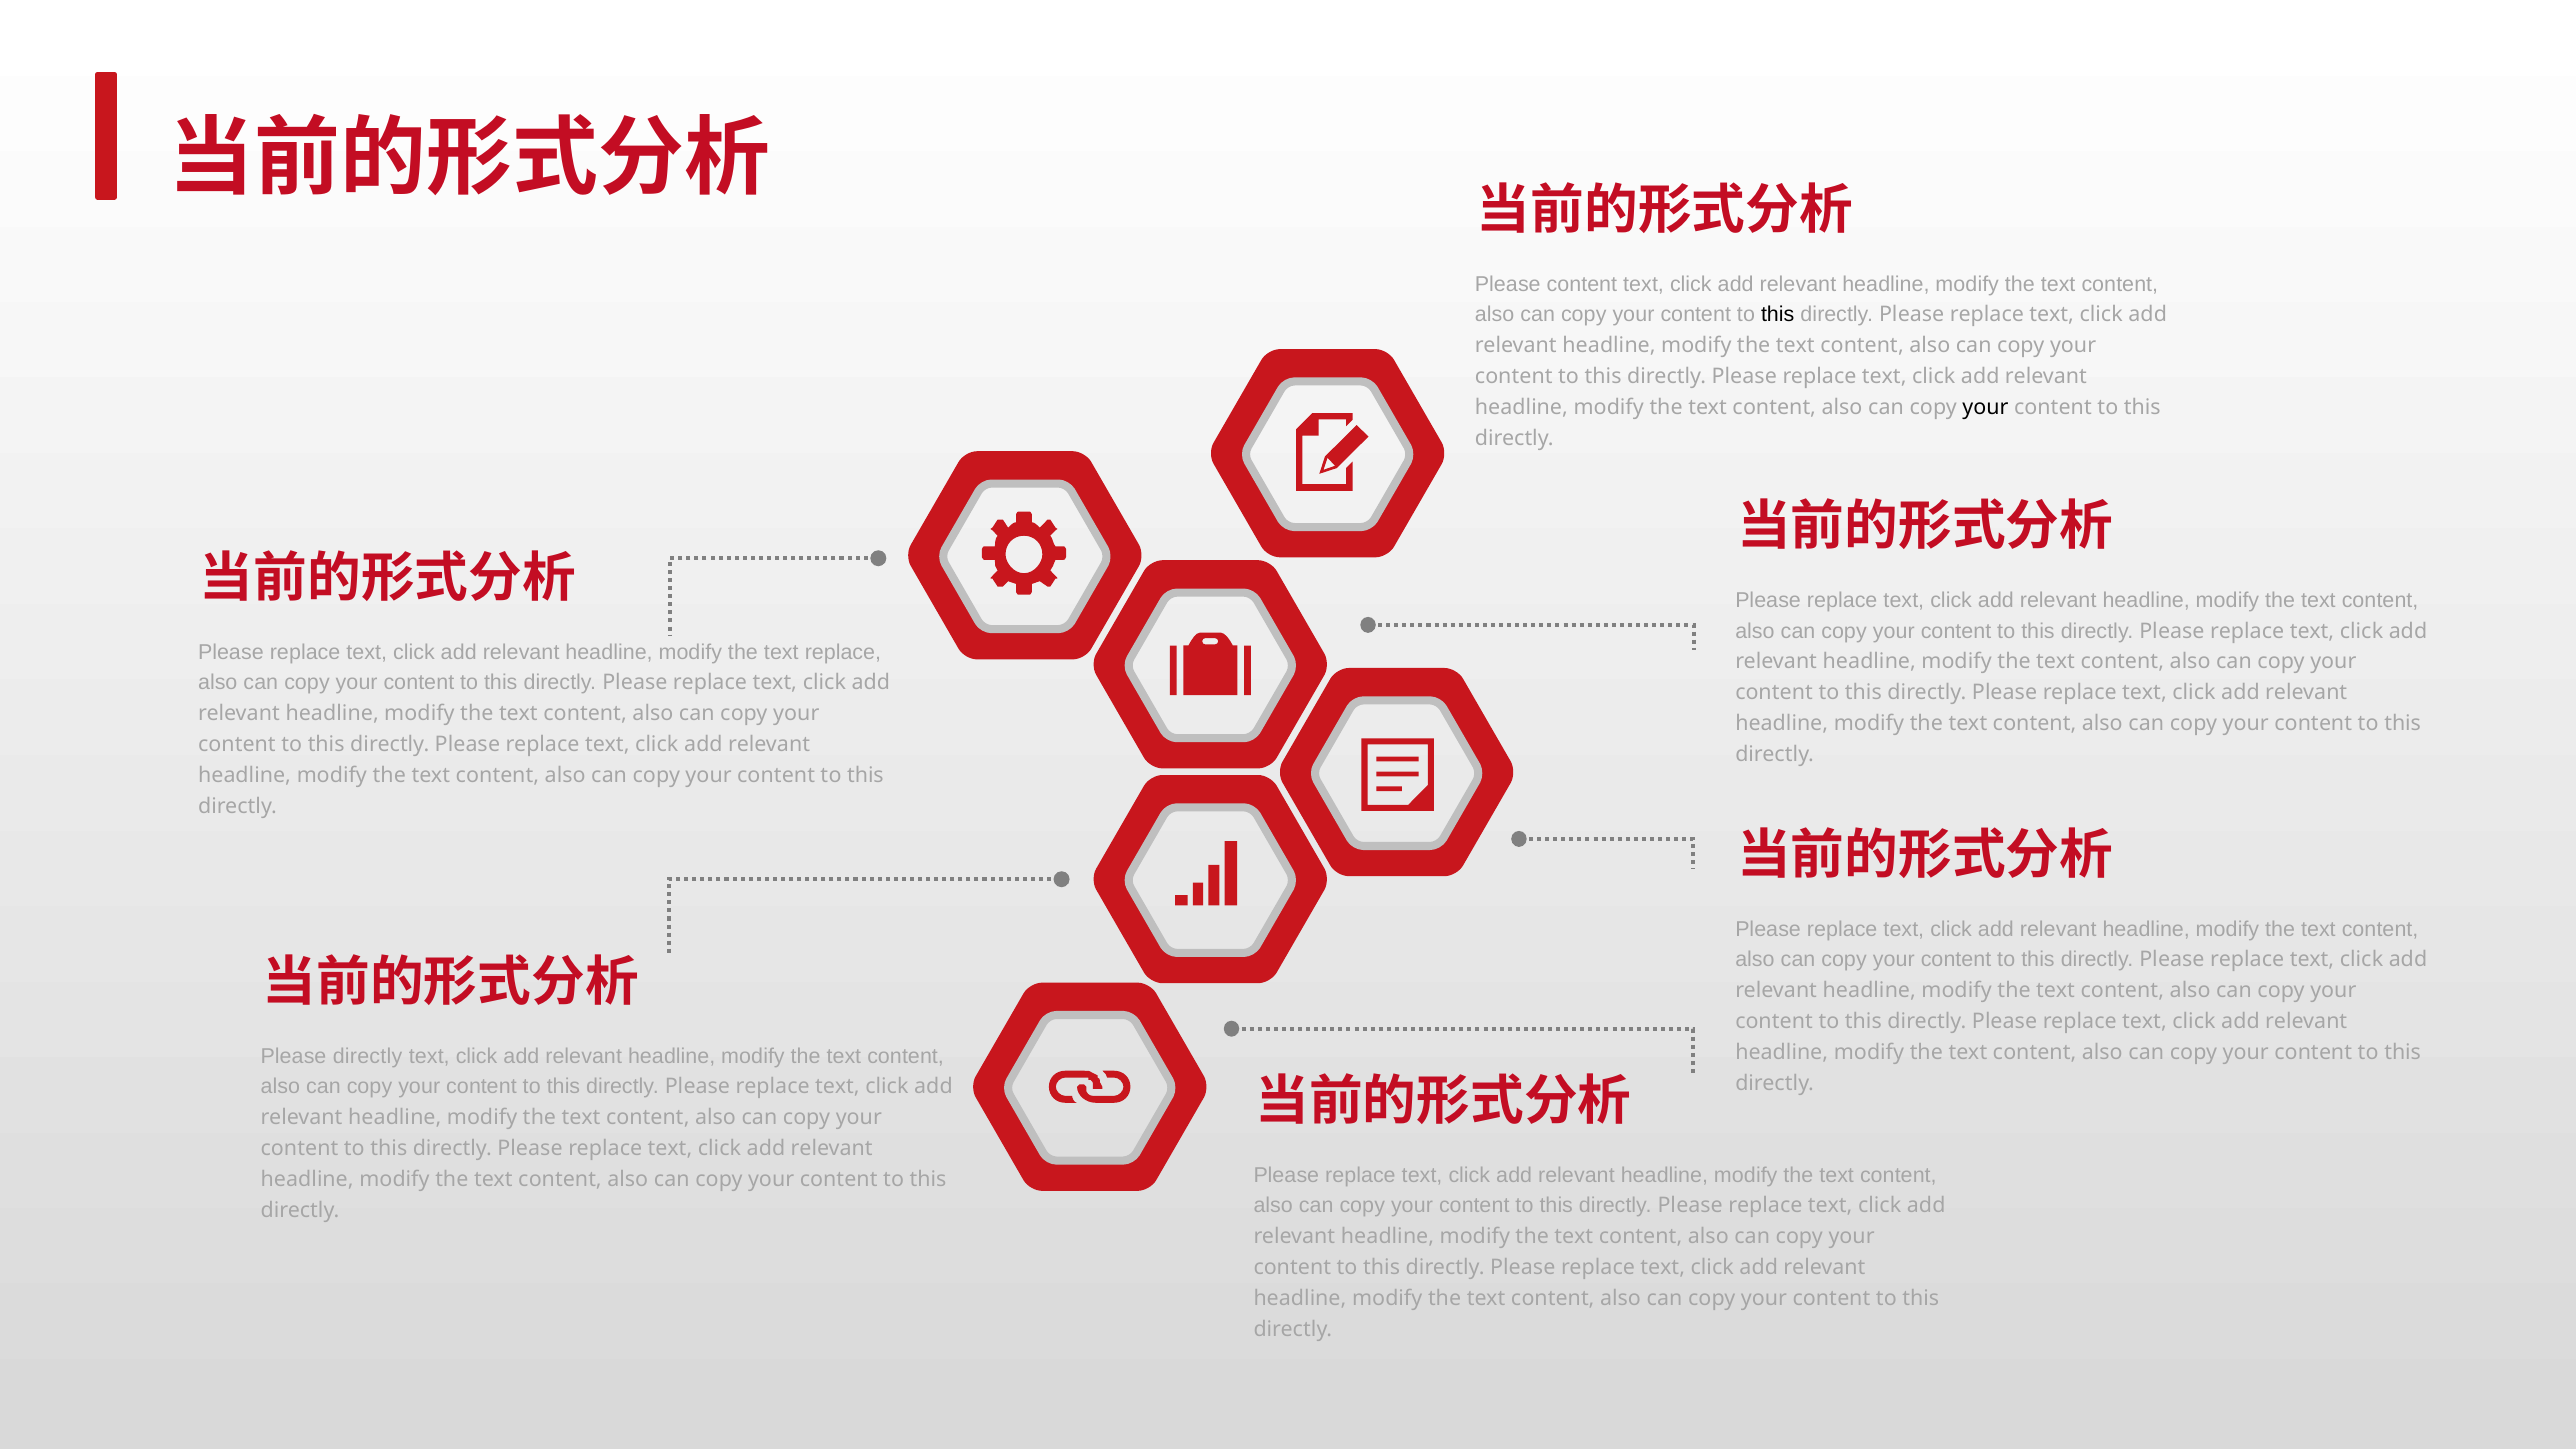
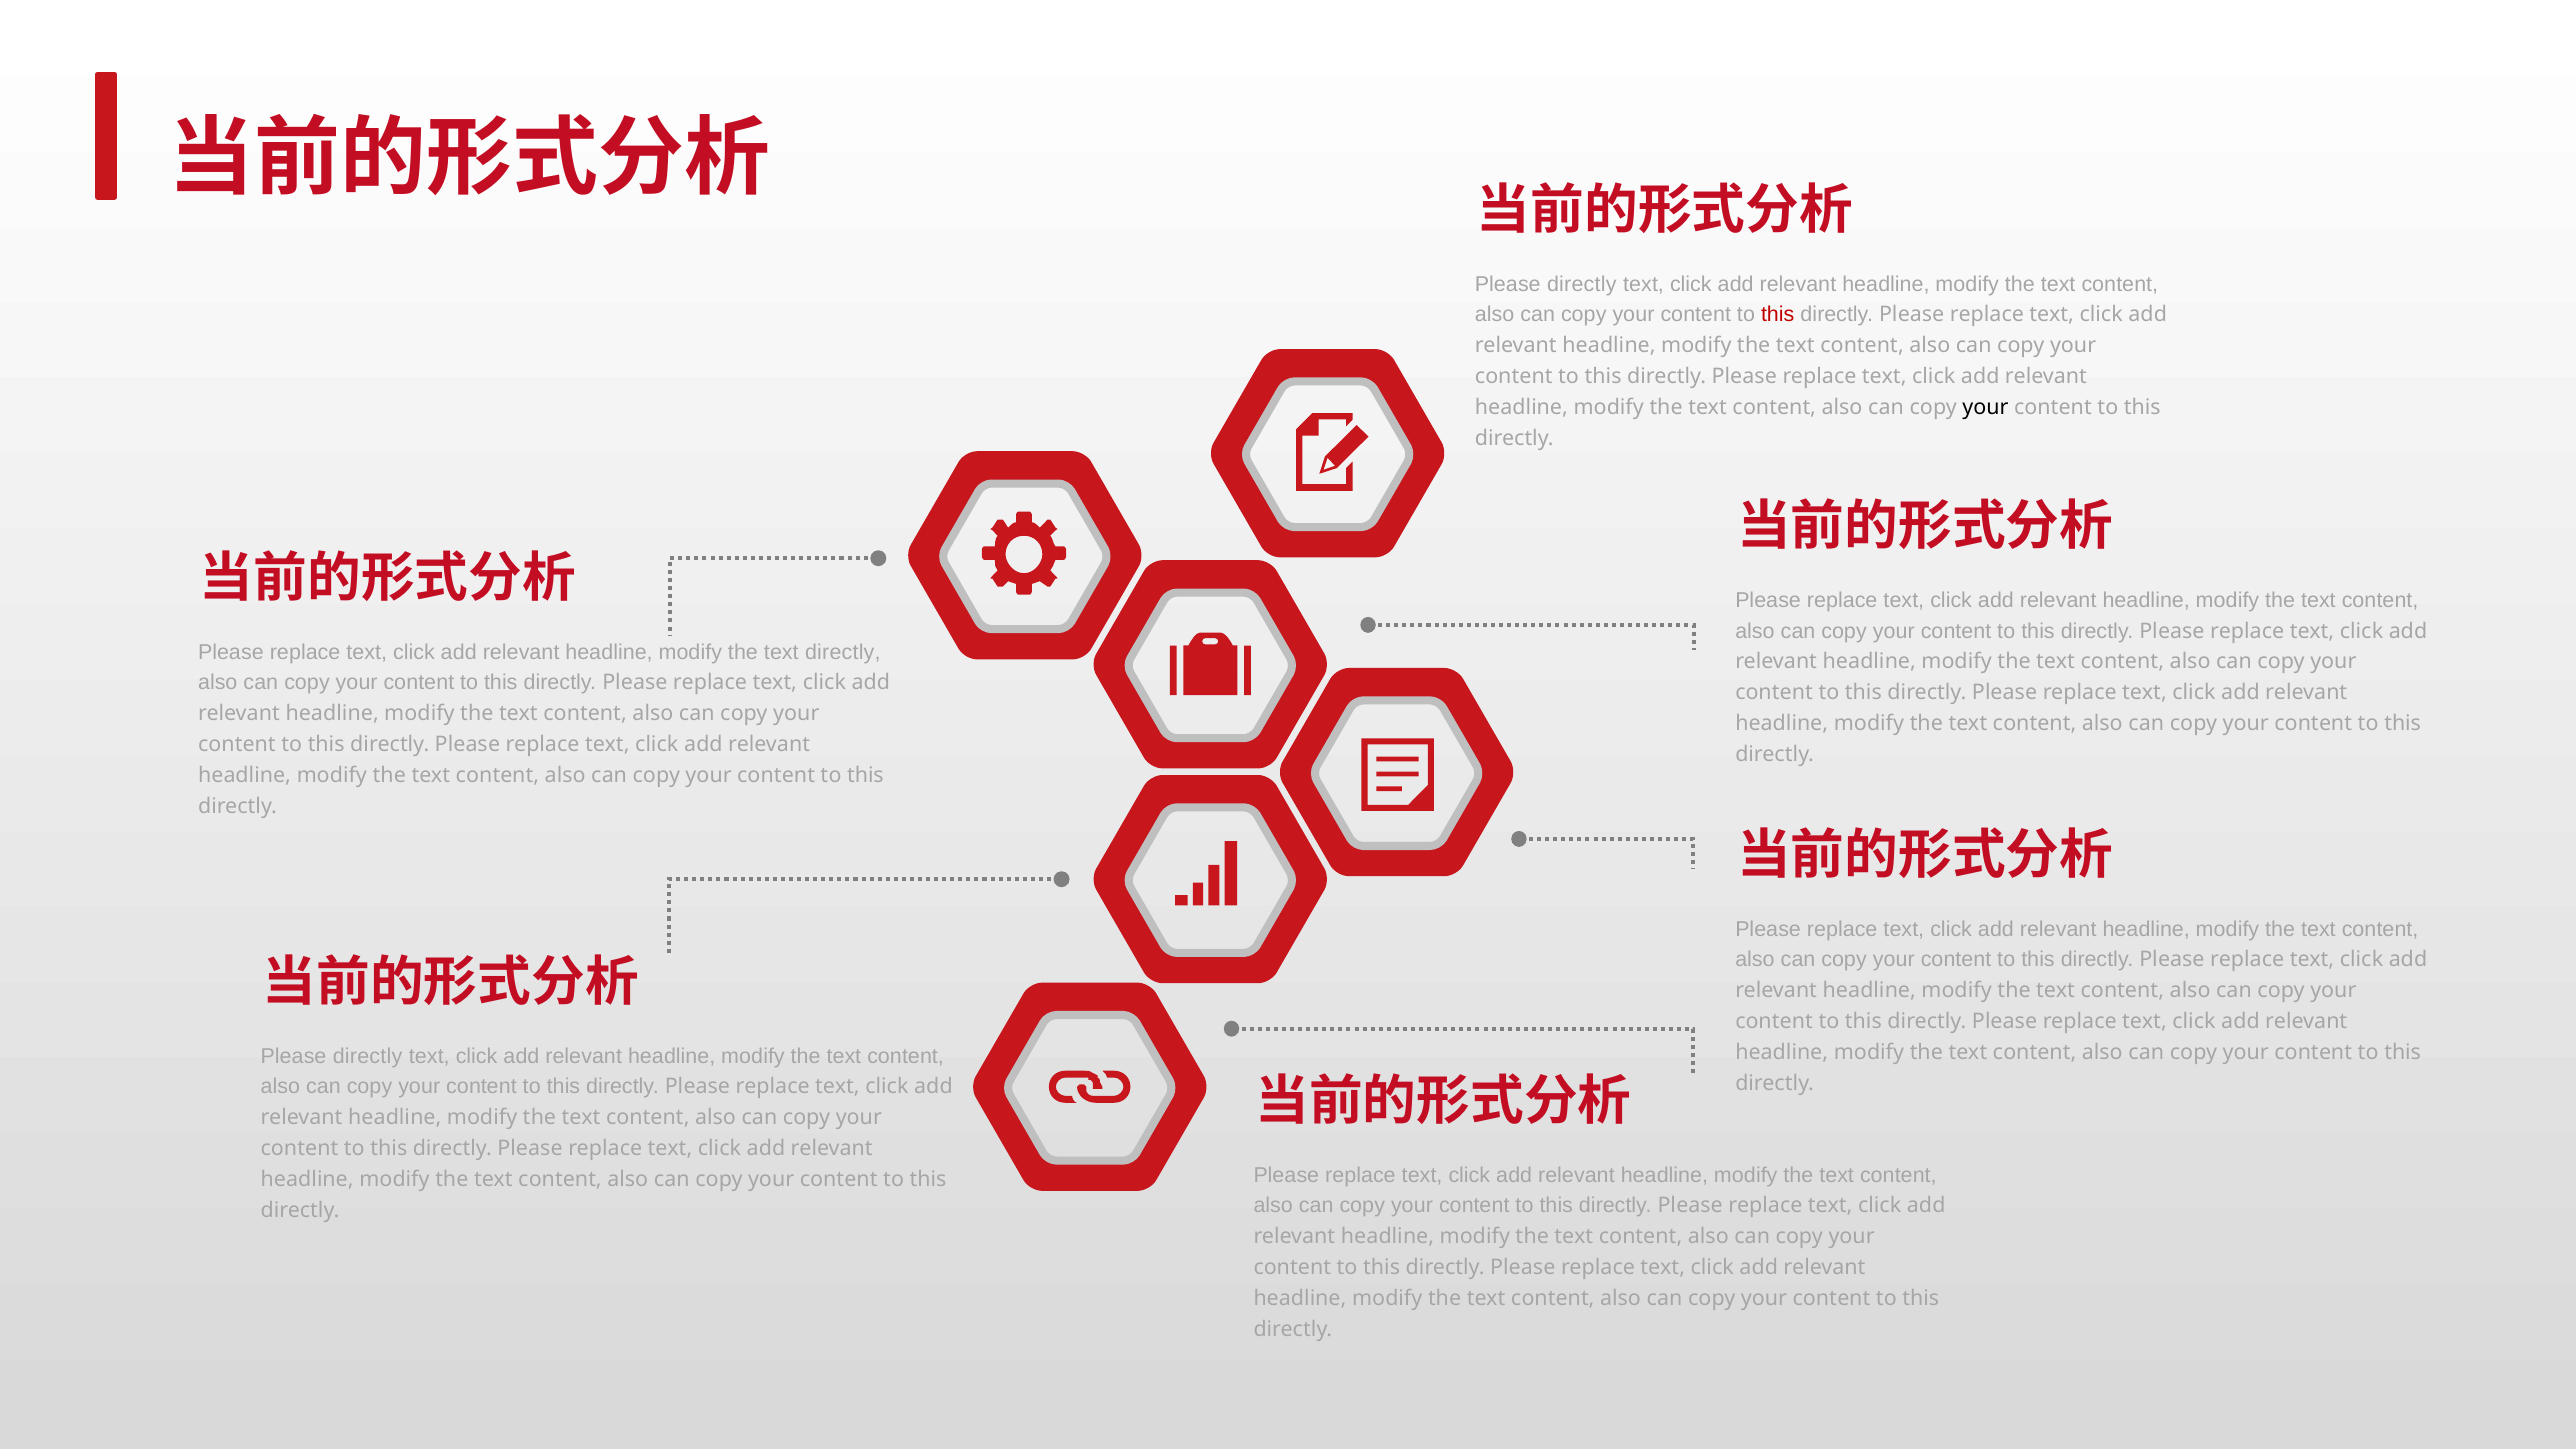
content: content -> directly (1582, 284)
this colour: black -> red (1778, 315)
text replace: replace -> directly (843, 652)
